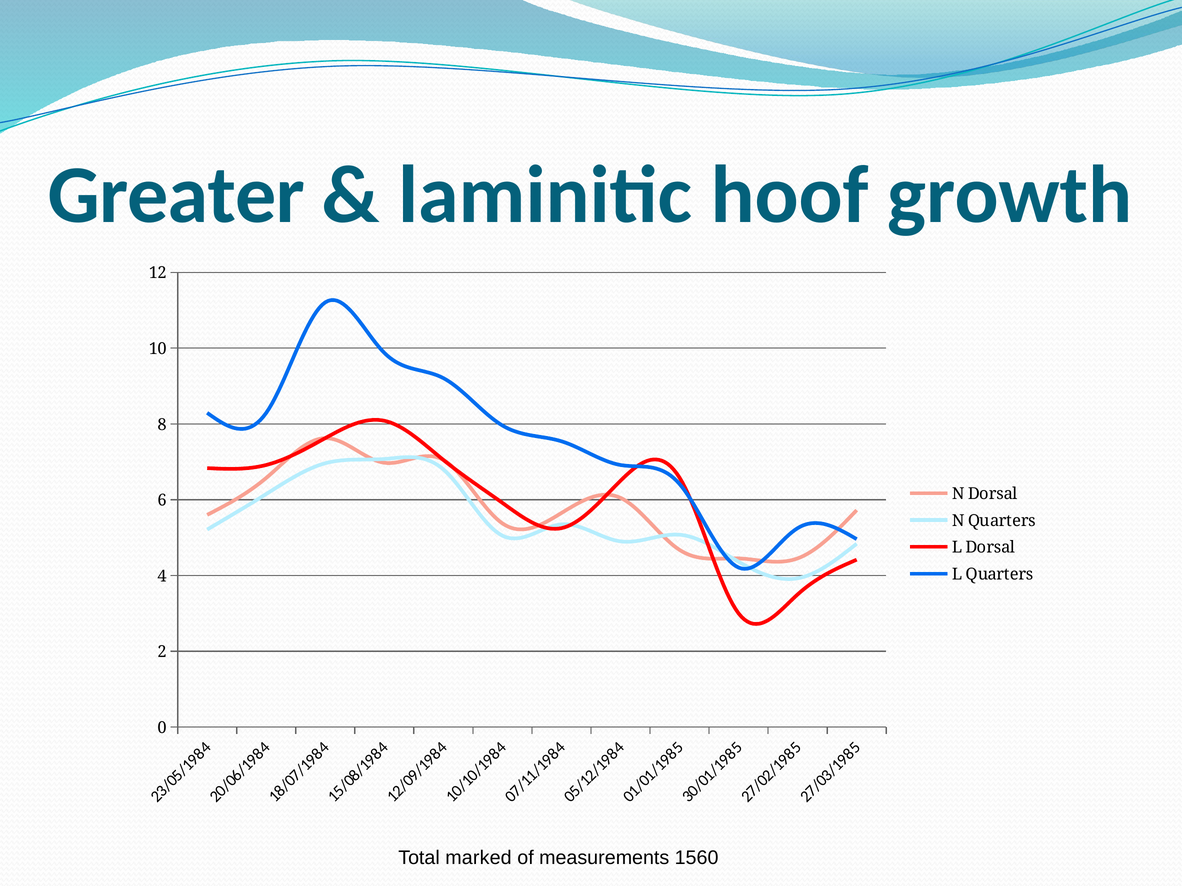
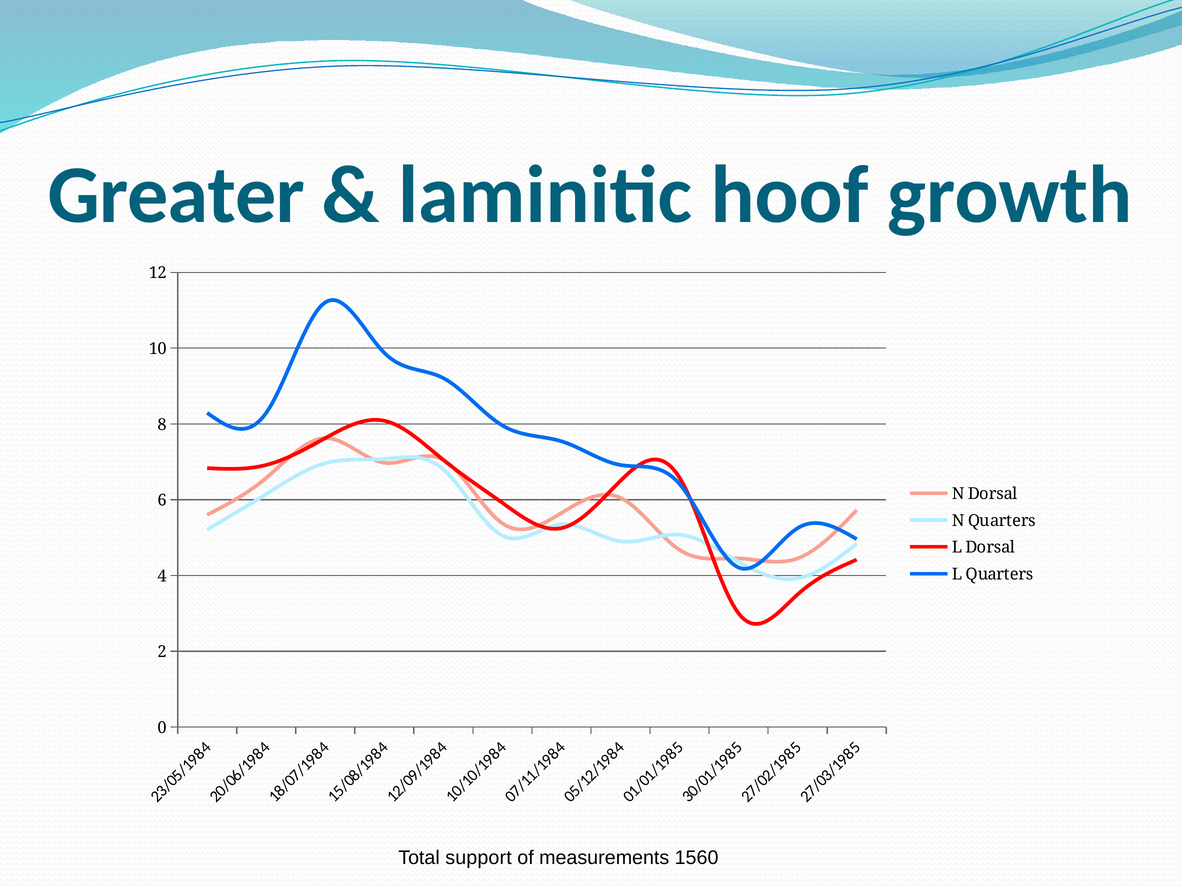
marked: marked -> support (479, 858)
